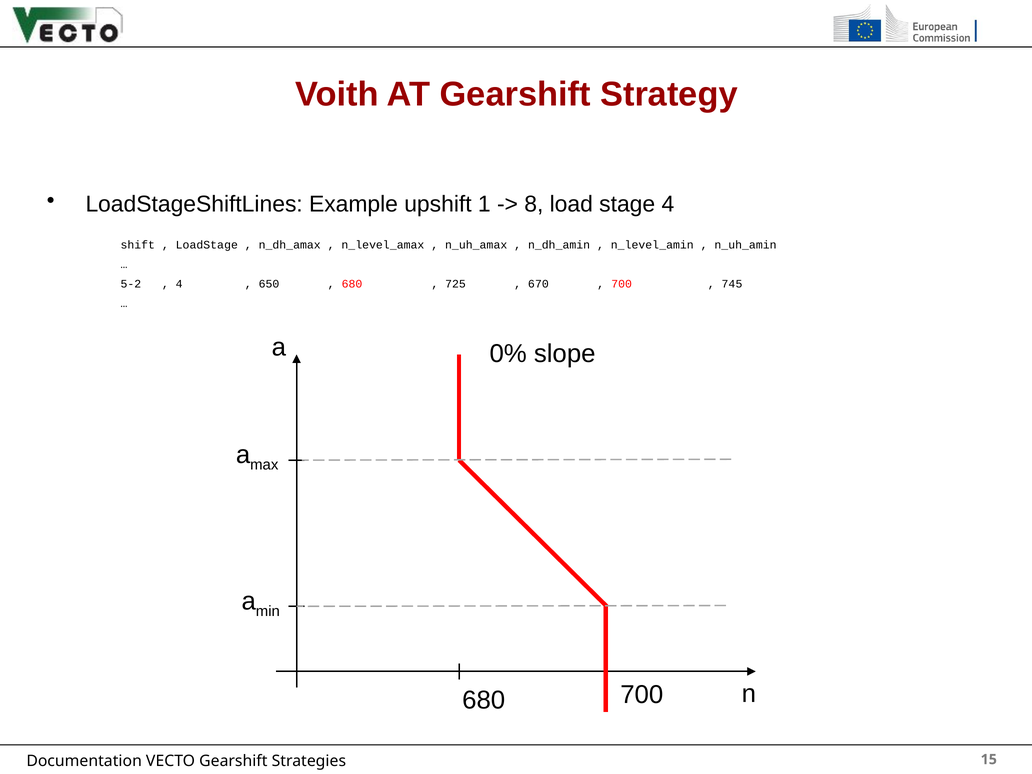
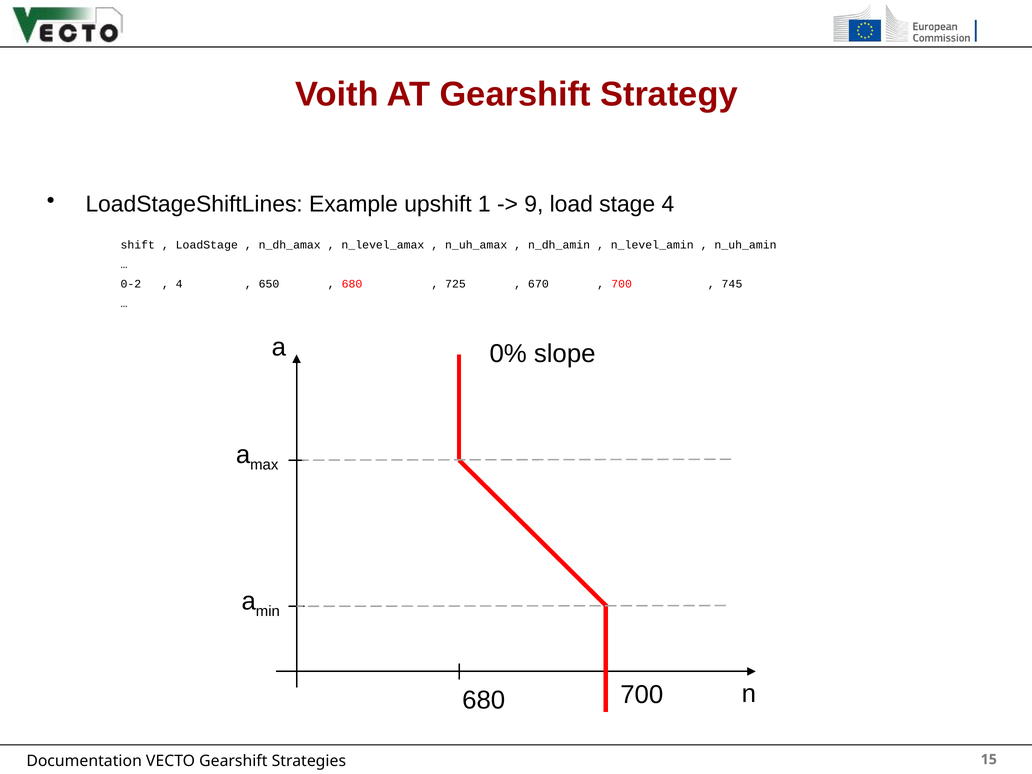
8: 8 -> 9 (534, 204)
5-2: 5-2 -> 0-2 (131, 284)
